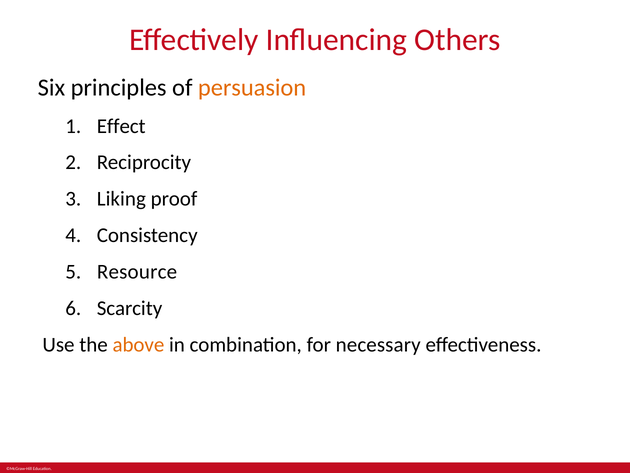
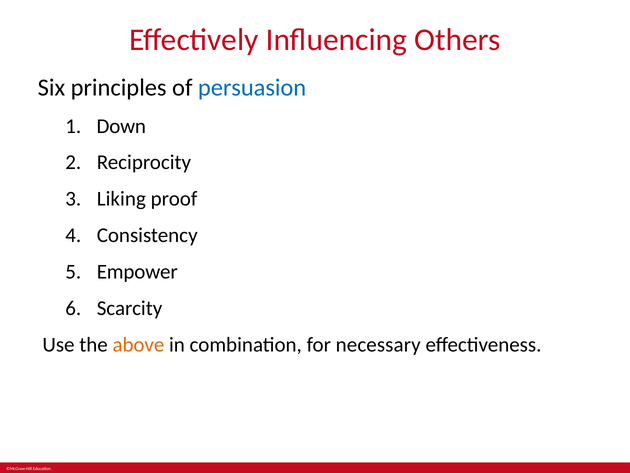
persuasion colour: orange -> blue (252, 88)
Effect: Effect -> Down (121, 126)
Resource: Resource -> Empower (137, 272)
